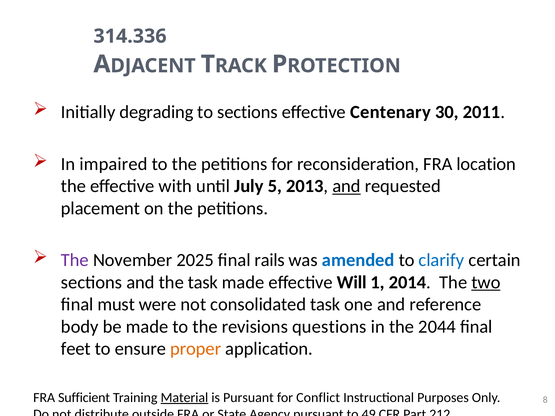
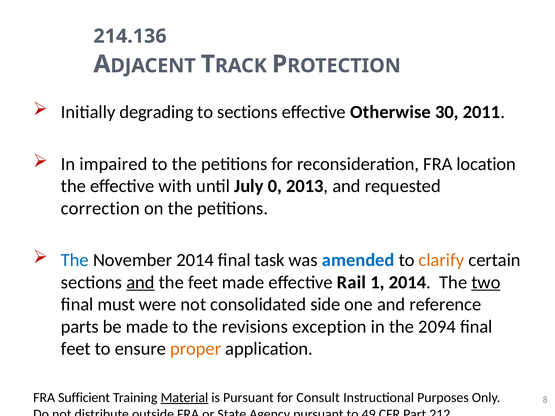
314.336: 314.336 -> 214.136 (130, 36)
Centenary: Centenary -> Otherwise (391, 112)
5: 5 -> 0 (275, 186)
and underline: present -> none (347, 186)
placement: placement -> correction (100, 208)
The colour: purple -> blue (75, 260)
November 2025: 2025 -> 2014 (195, 260)
rails: rails -> task (270, 260)
clarify colour: blue -> orange (441, 260)
and underline: none -> present (140, 282)
the task: task -> feet (203, 282)
Will: Will -> Rail (352, 282)
consolidated task: task -> side (325, 305)
body: body -> parts (80, 327)
questions: questions -> exception (329, 327)
2044: 2044 -> 2094 (437, 327)
Conflict: Conflict -> Consult (318, 398)
